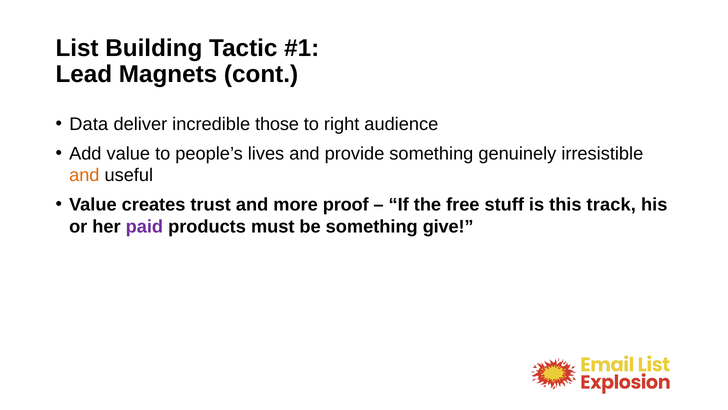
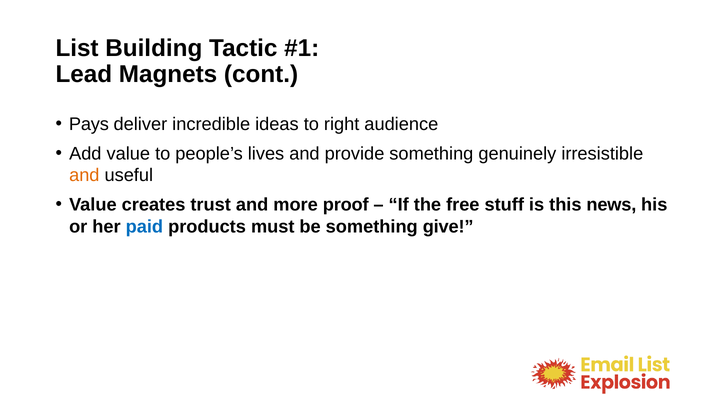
Data: Data -> Pays (89, 124)
those: those -> ideas (277, 124)
track: track -> news (611, 205)
paid colour: purple -> blue (144, 226)
